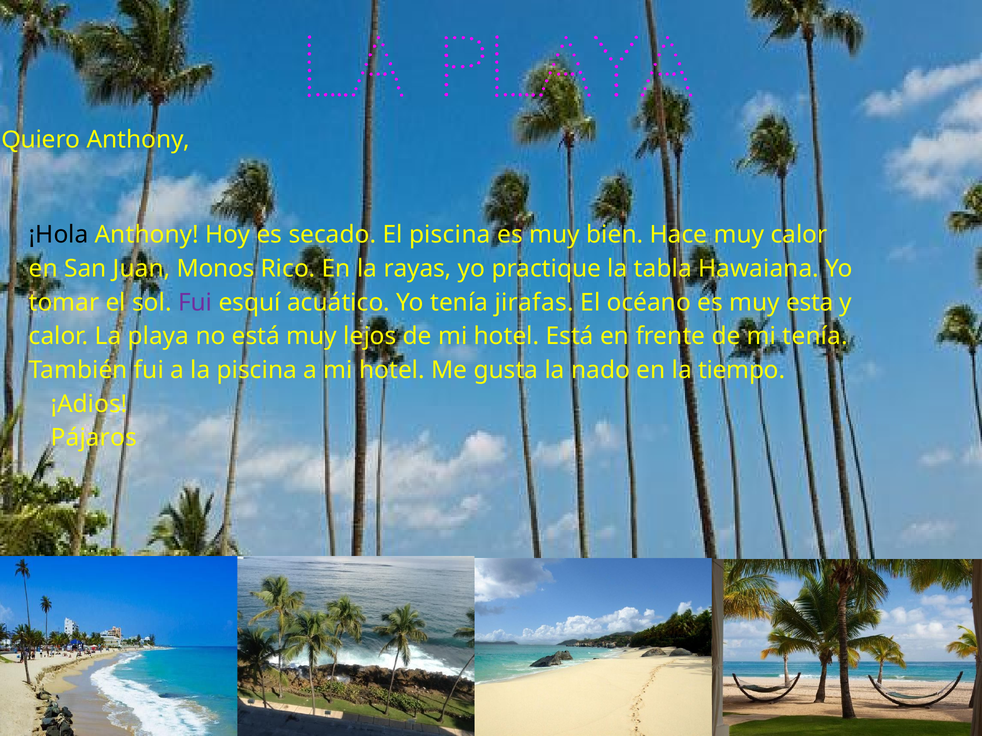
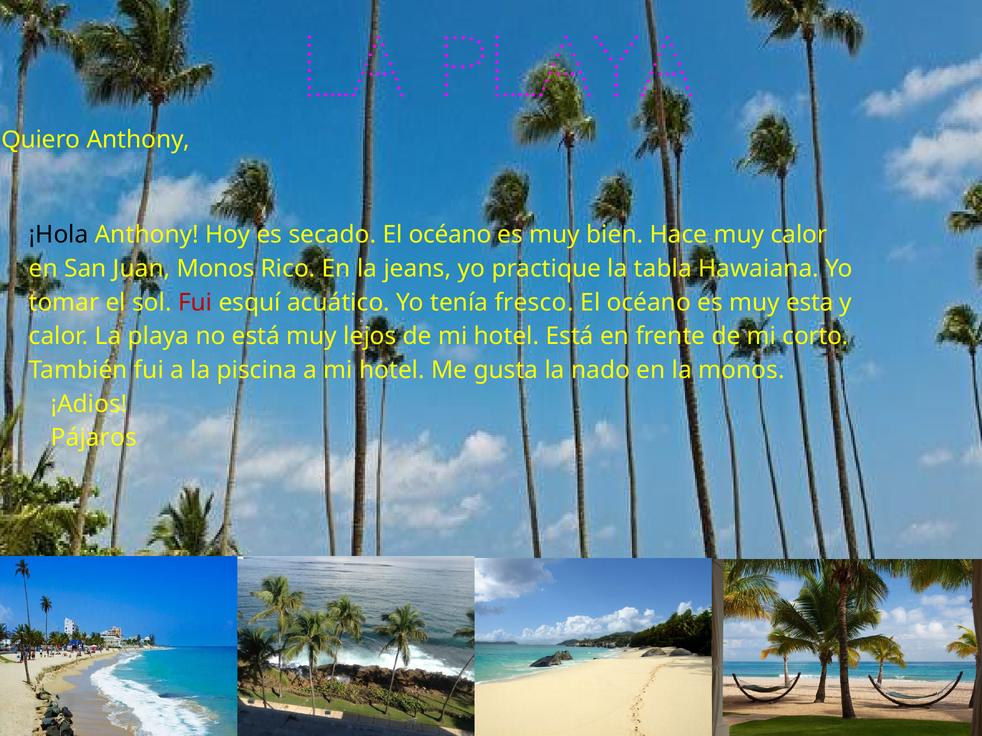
piscina: piscina -> océano (450, 235)
rayas: rayas -> jeans (417, 269)
Fui colour: purple -> red (195, 303)
jirafas: jirafas -> fresco (534, 303)
mi tenía: tenía -> corto (815, 337)
la tiempo: tiempo -> monos (741, 370)
